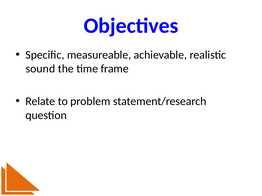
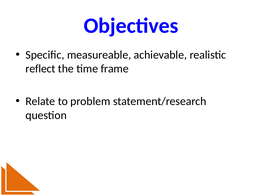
sound: sound -> reflect (41, 69)
